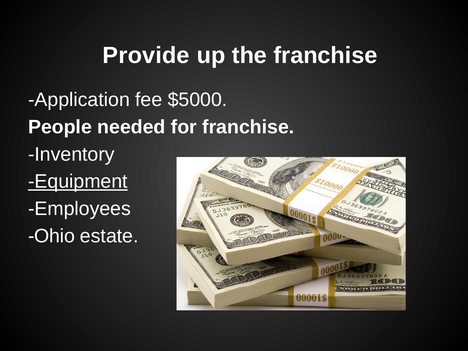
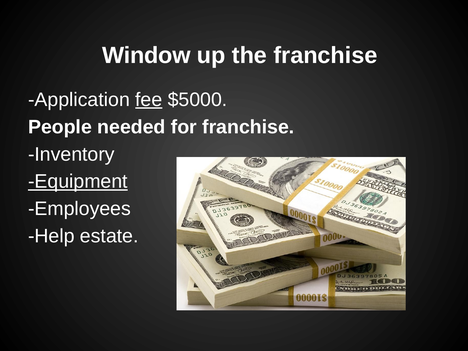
Provide: Provide -> Window (146, 55)
fee underline: none -> present (149, 100)
Ohio: Ohio -> Help (51, 236)
